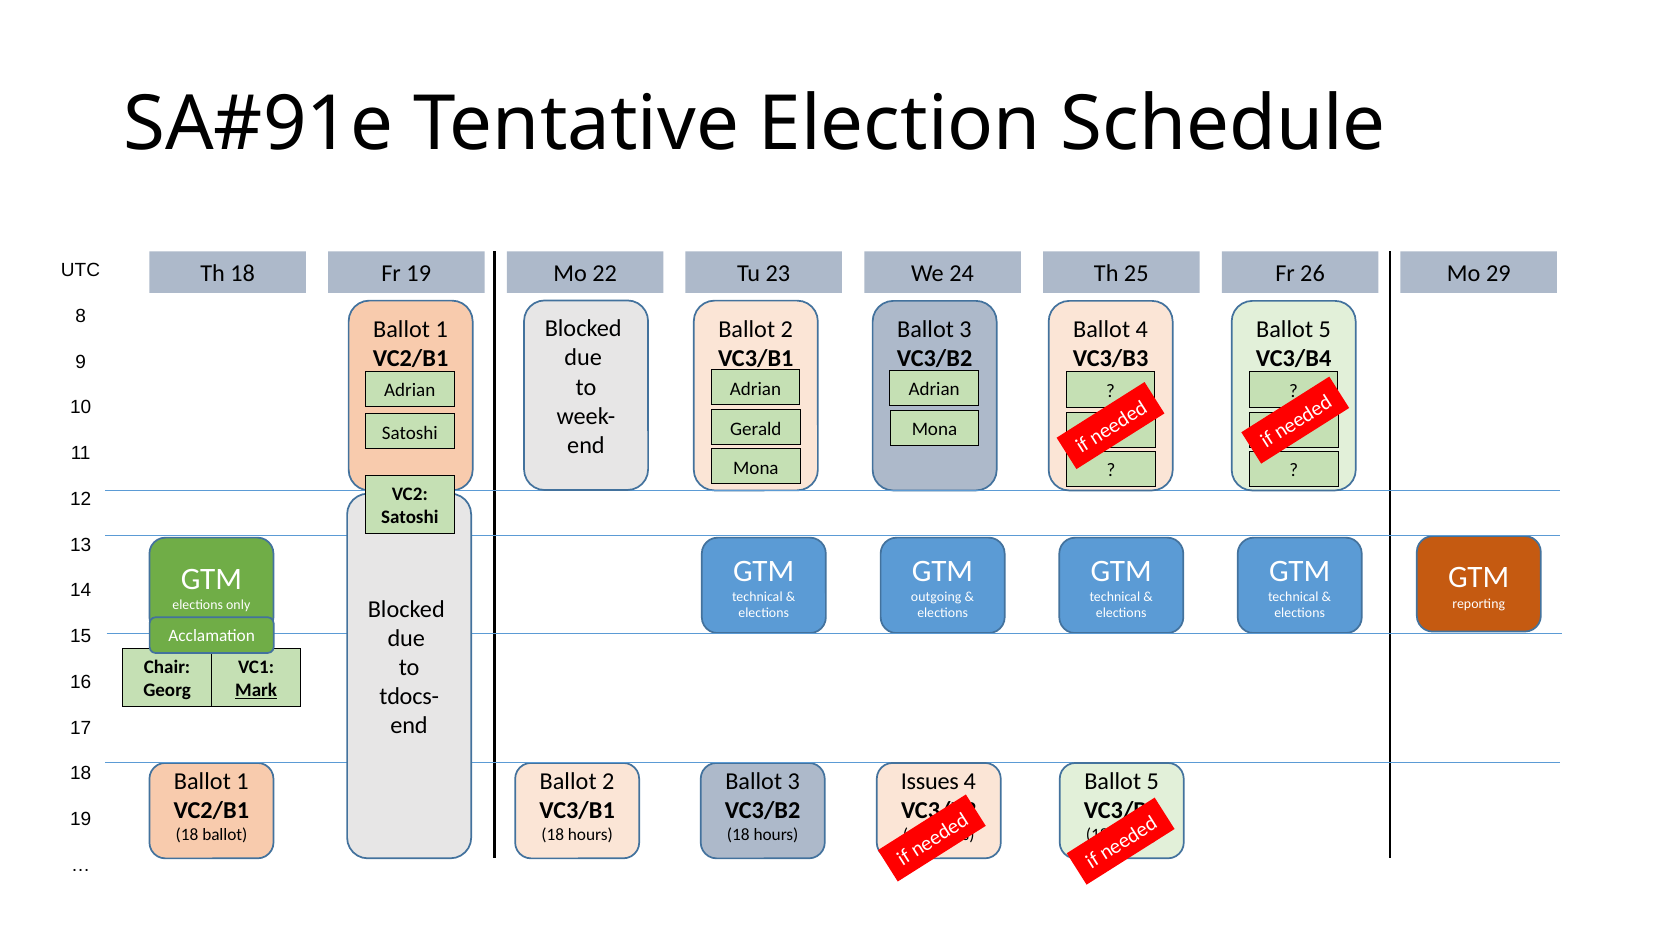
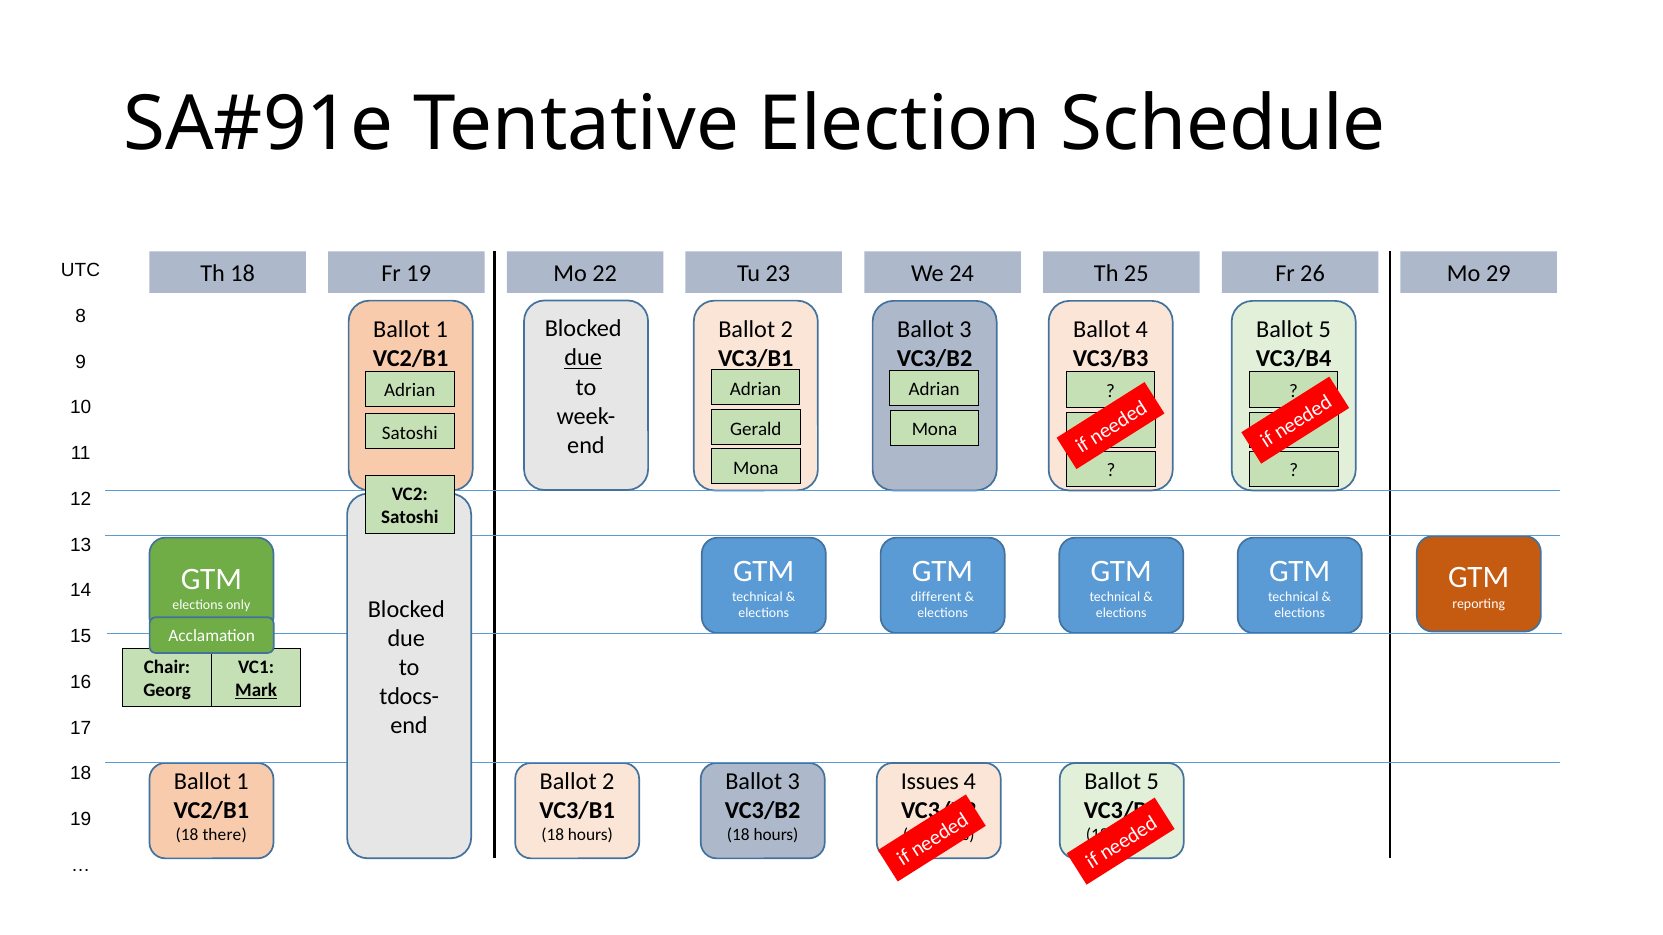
due underline: none -> present (583, 358)
outgoing: outgoing -> different (936, 597)
18 ballot: ballot -> there (225, 835)
